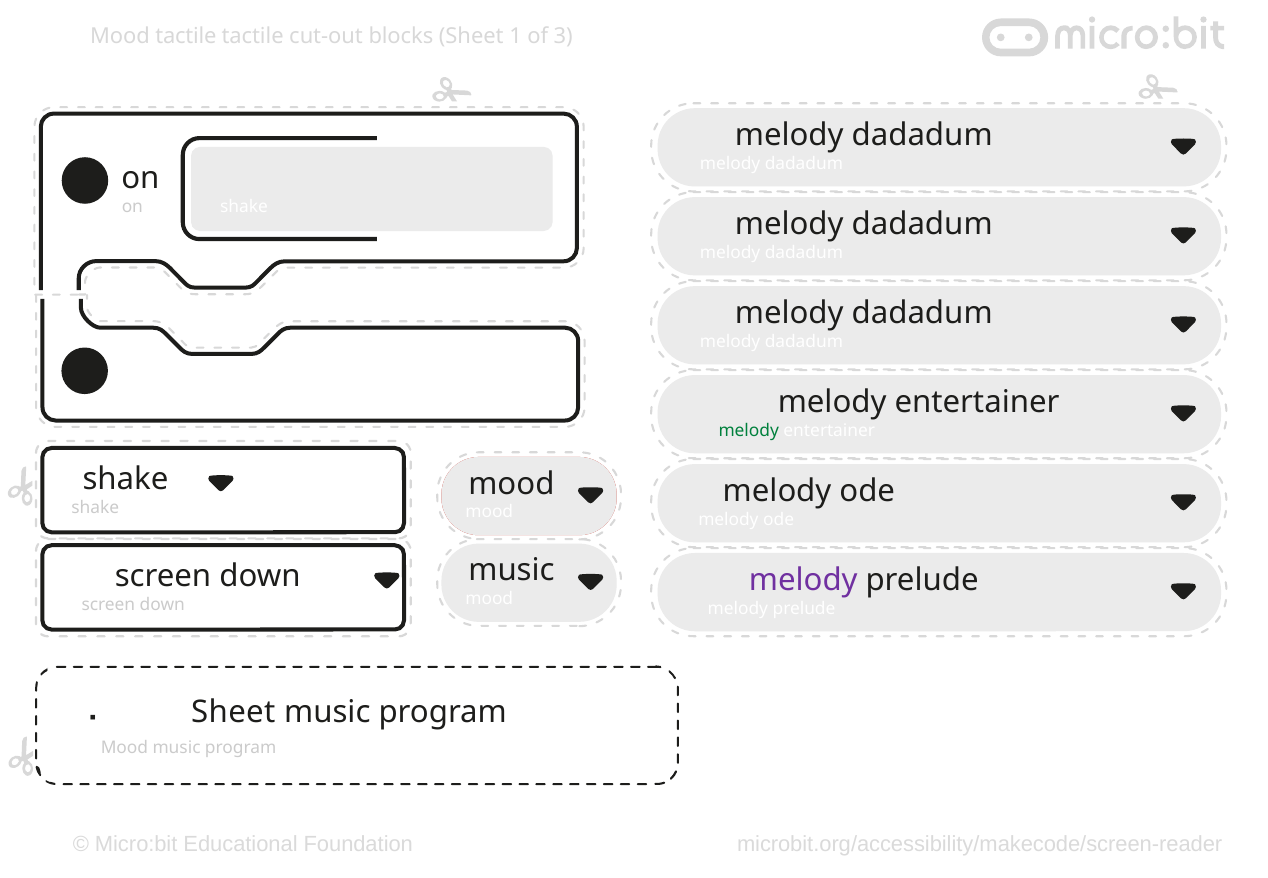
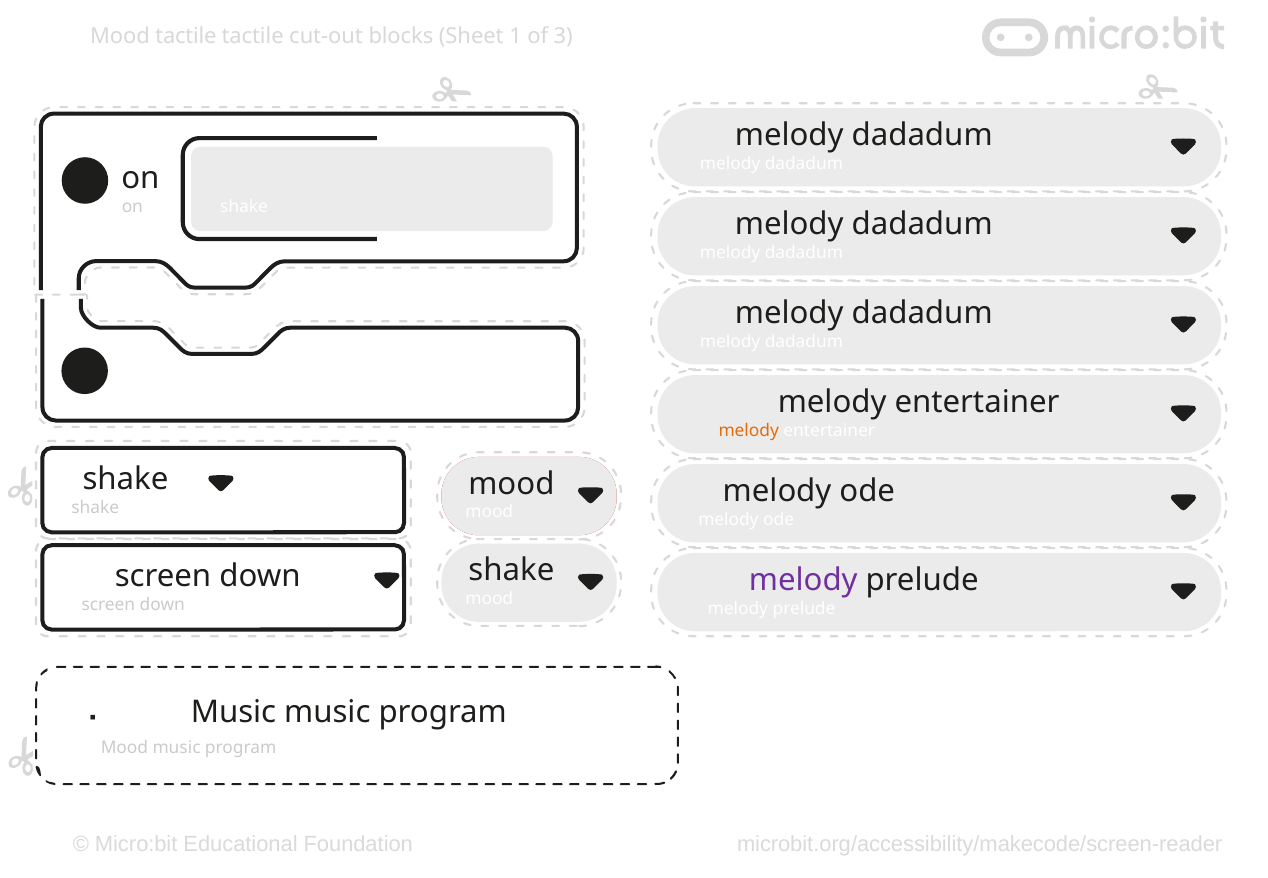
melody colour: green -> orange (749, 430)
music: music -> shake (511, 570)
Sheet: Sheet -> Music (233, 712)
